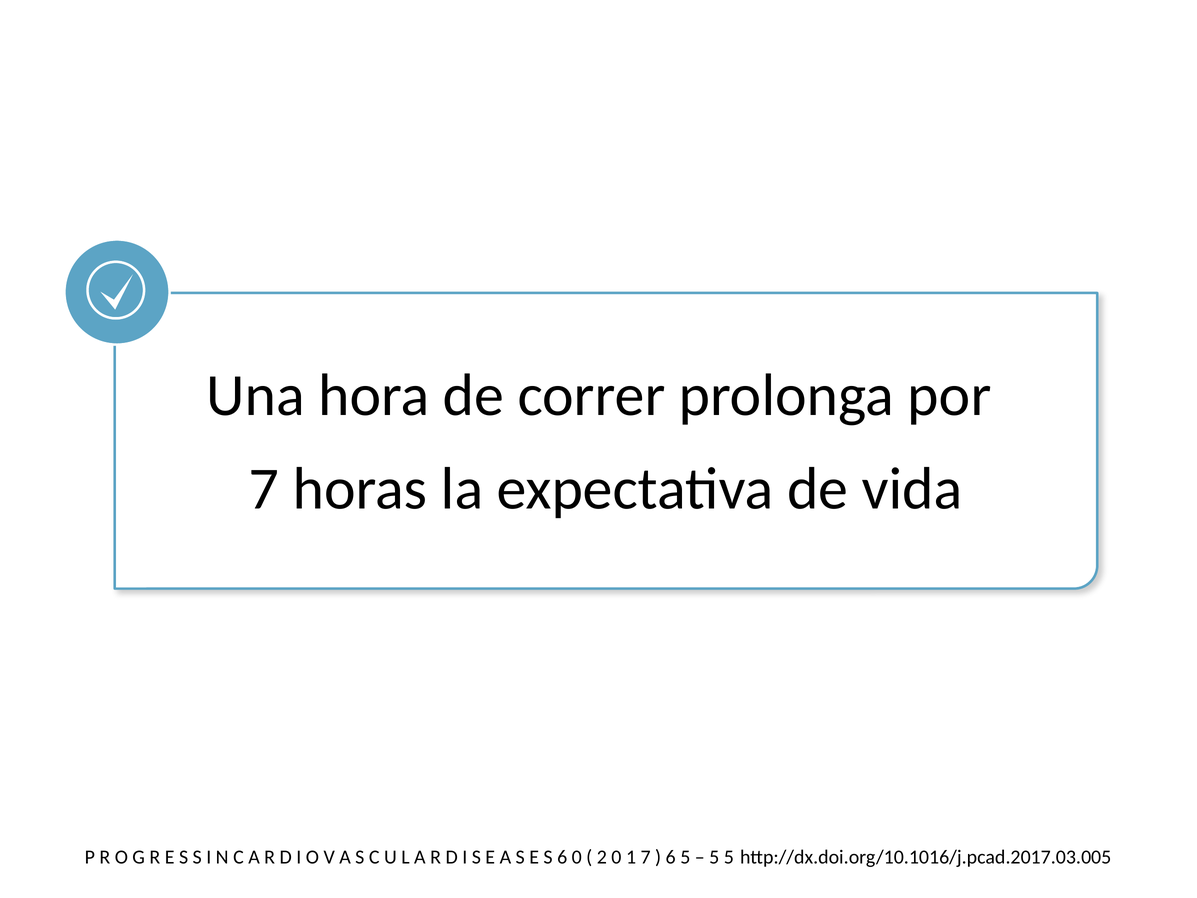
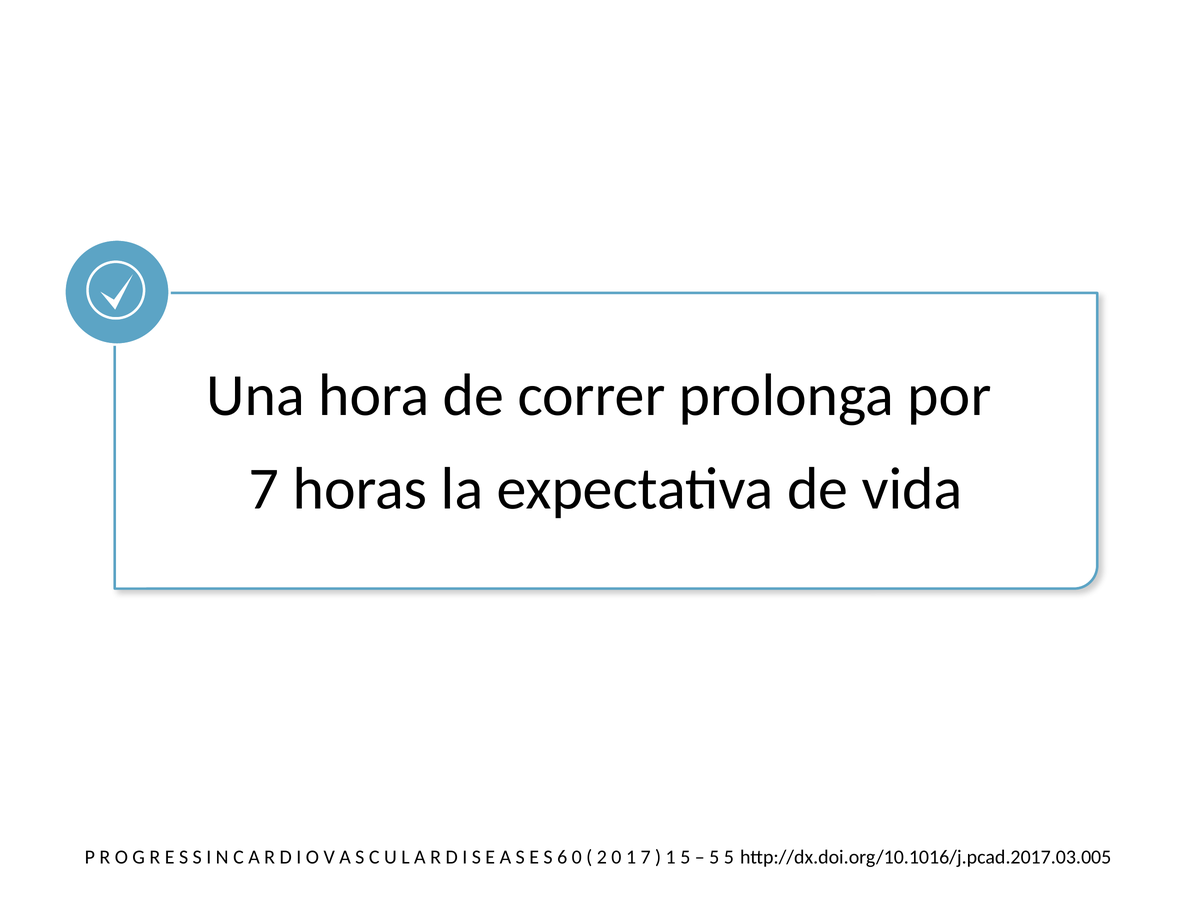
6: 6 -> 1 (671, 857)
